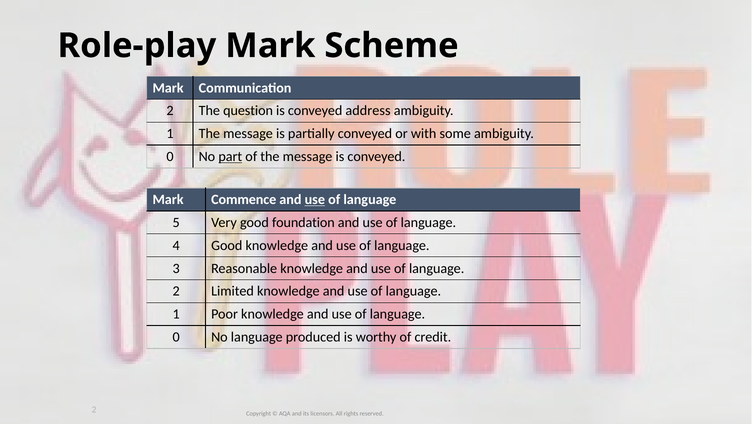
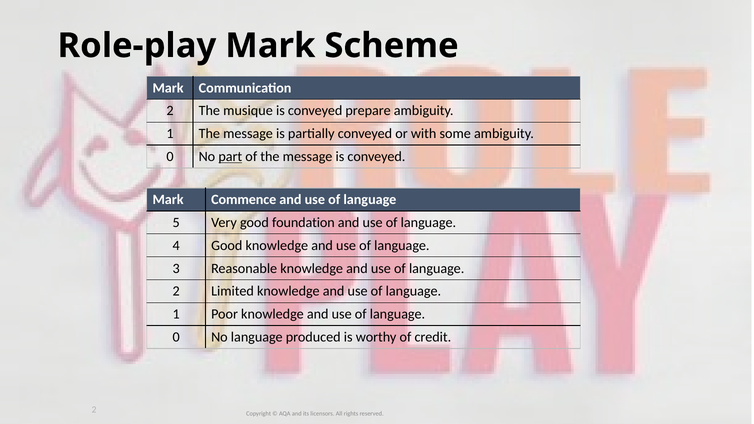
question: question -> musique (248, 111)
address: address -> prepare (368, 111)
use underline: present -> none (315, 200)
